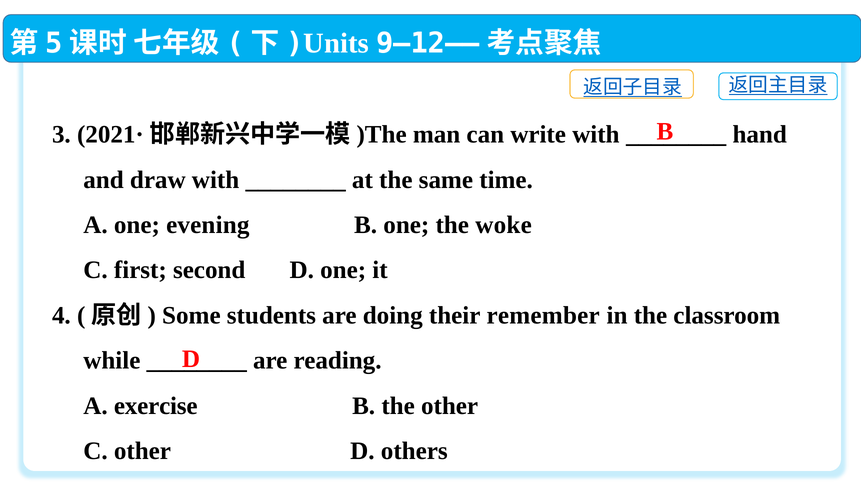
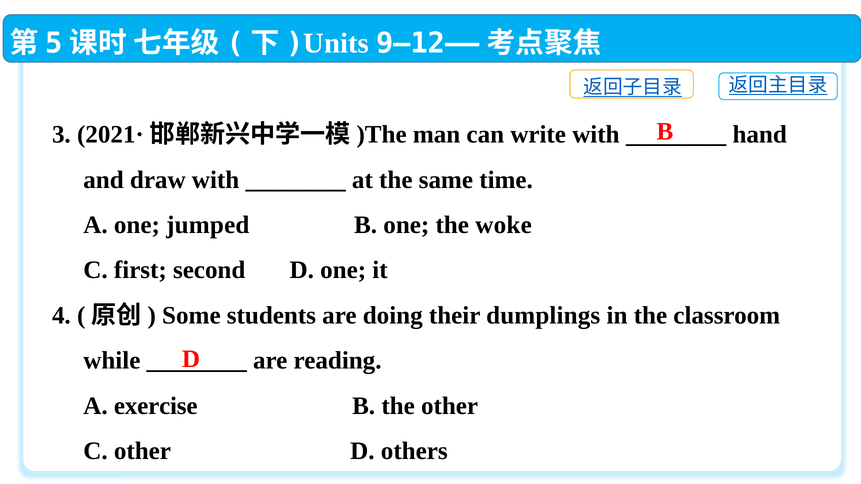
evening: evening -> jumped (208, 225)
remember: remember -> dumplings (543, 316)
